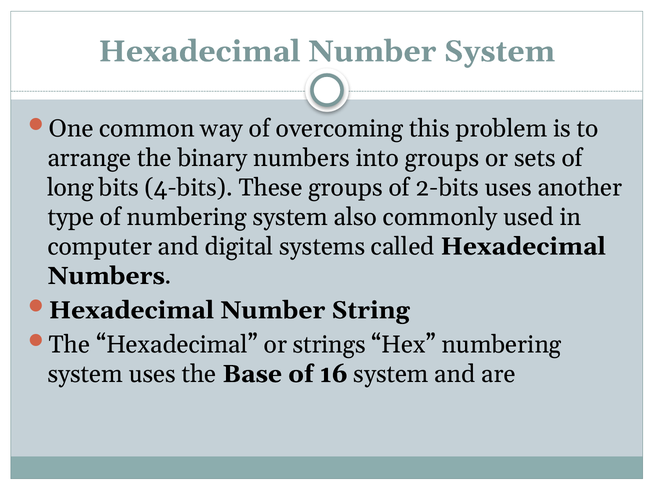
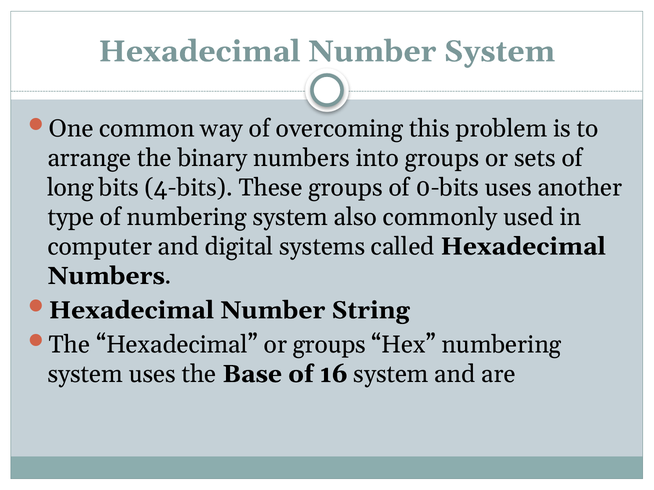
2-bits: 2-bits -> 0-bits (447, 188)
or strings: strings -> groups (329, 345)
